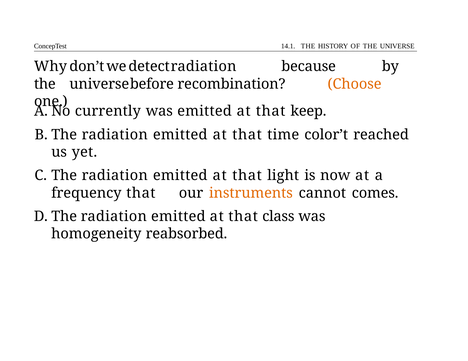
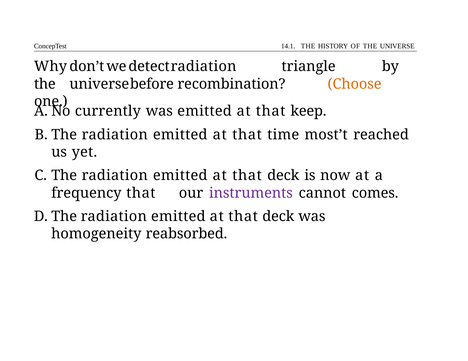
because: because -> triangle (309, 67)
color’t: color’t -> most’t (326, 135)
light: light -> deck (283, 176)
instruments colour: orange -> purple (251, 193)
class: class -> deck (278, 217)
